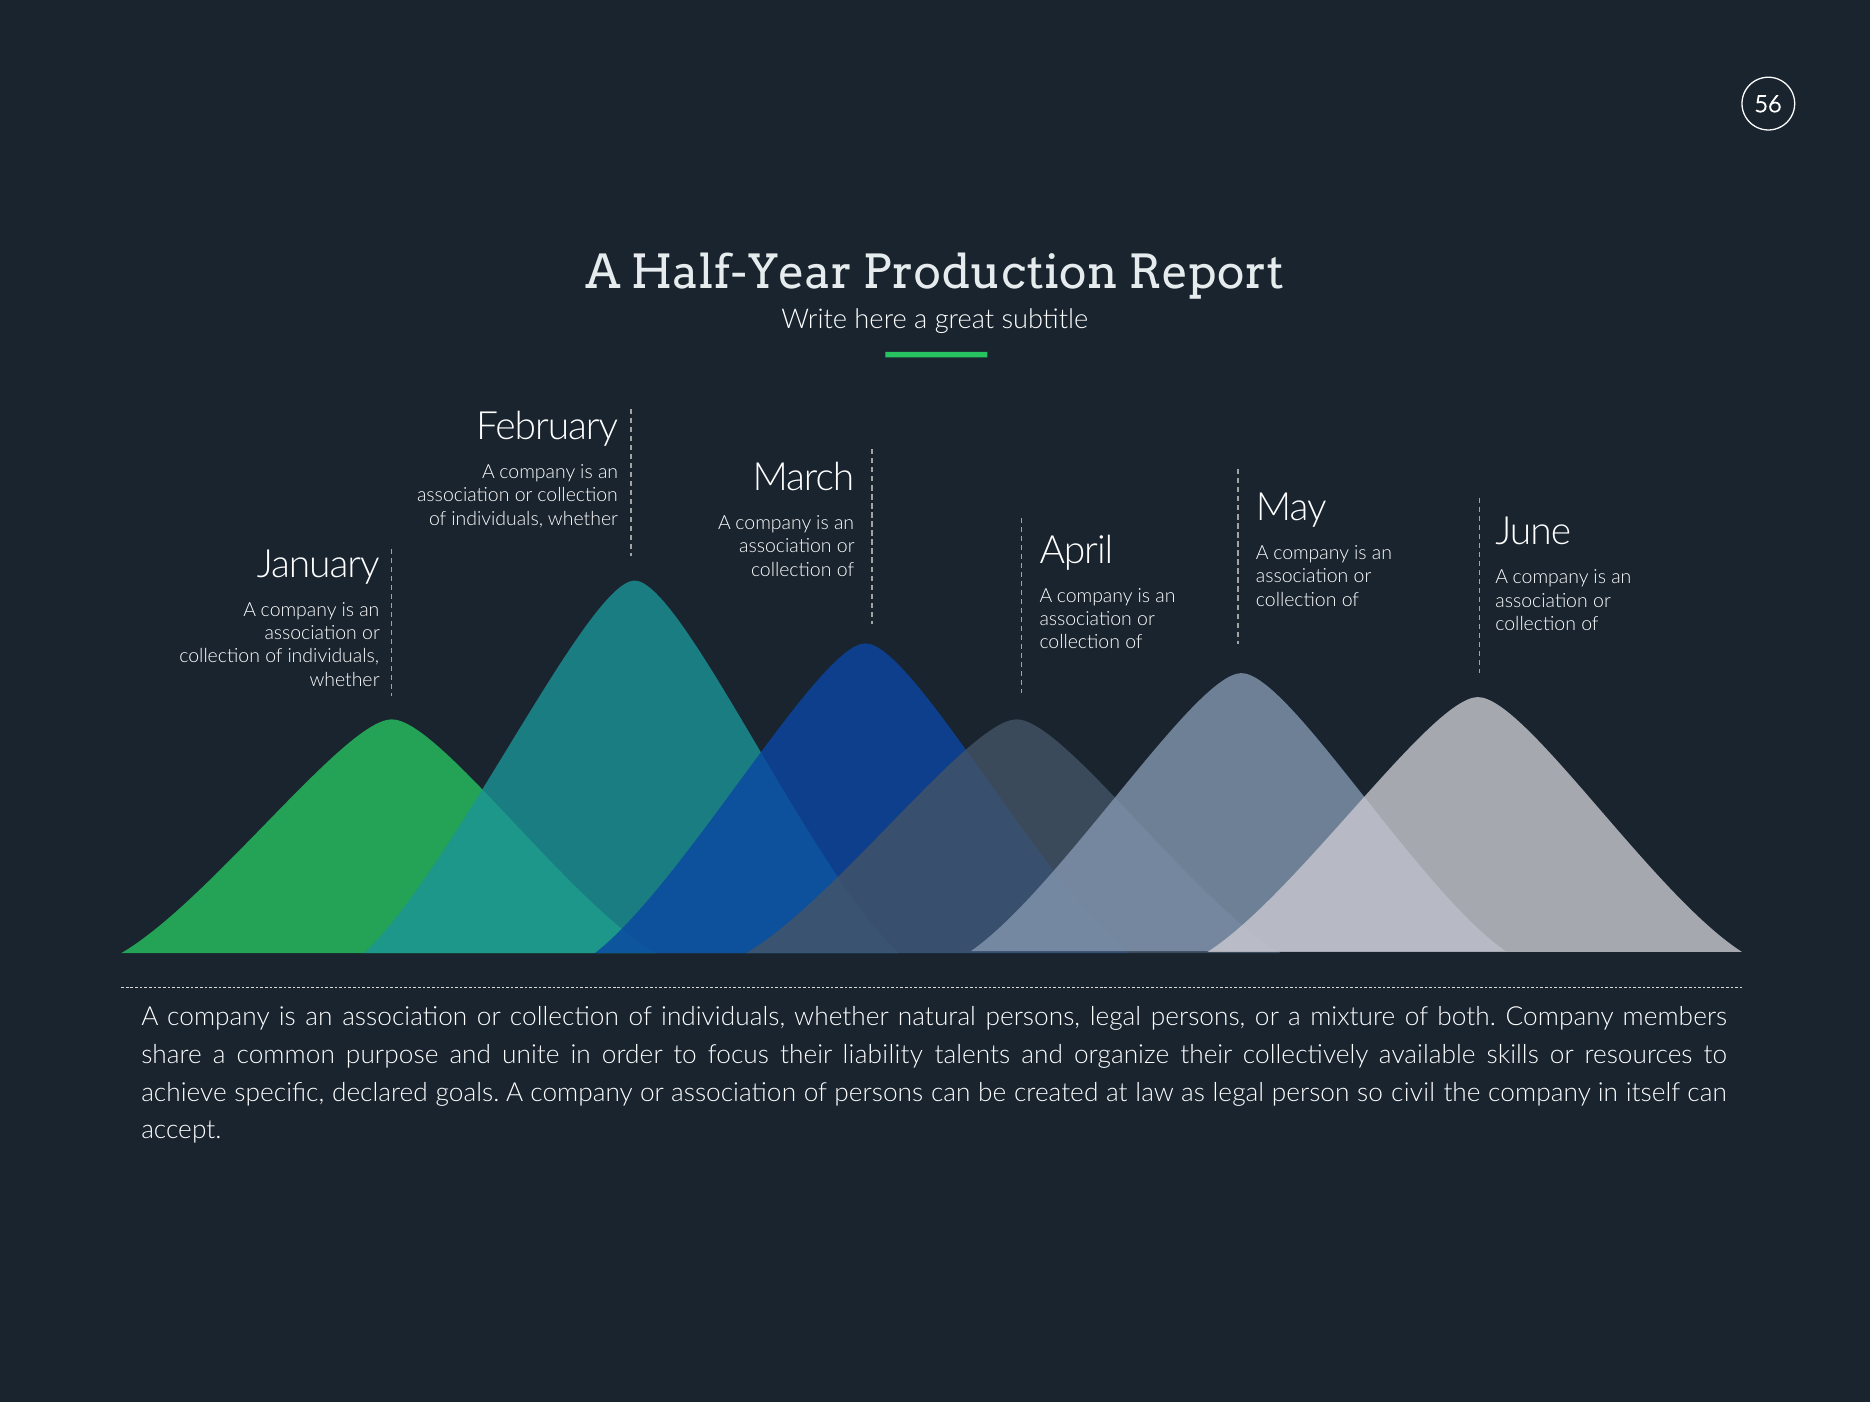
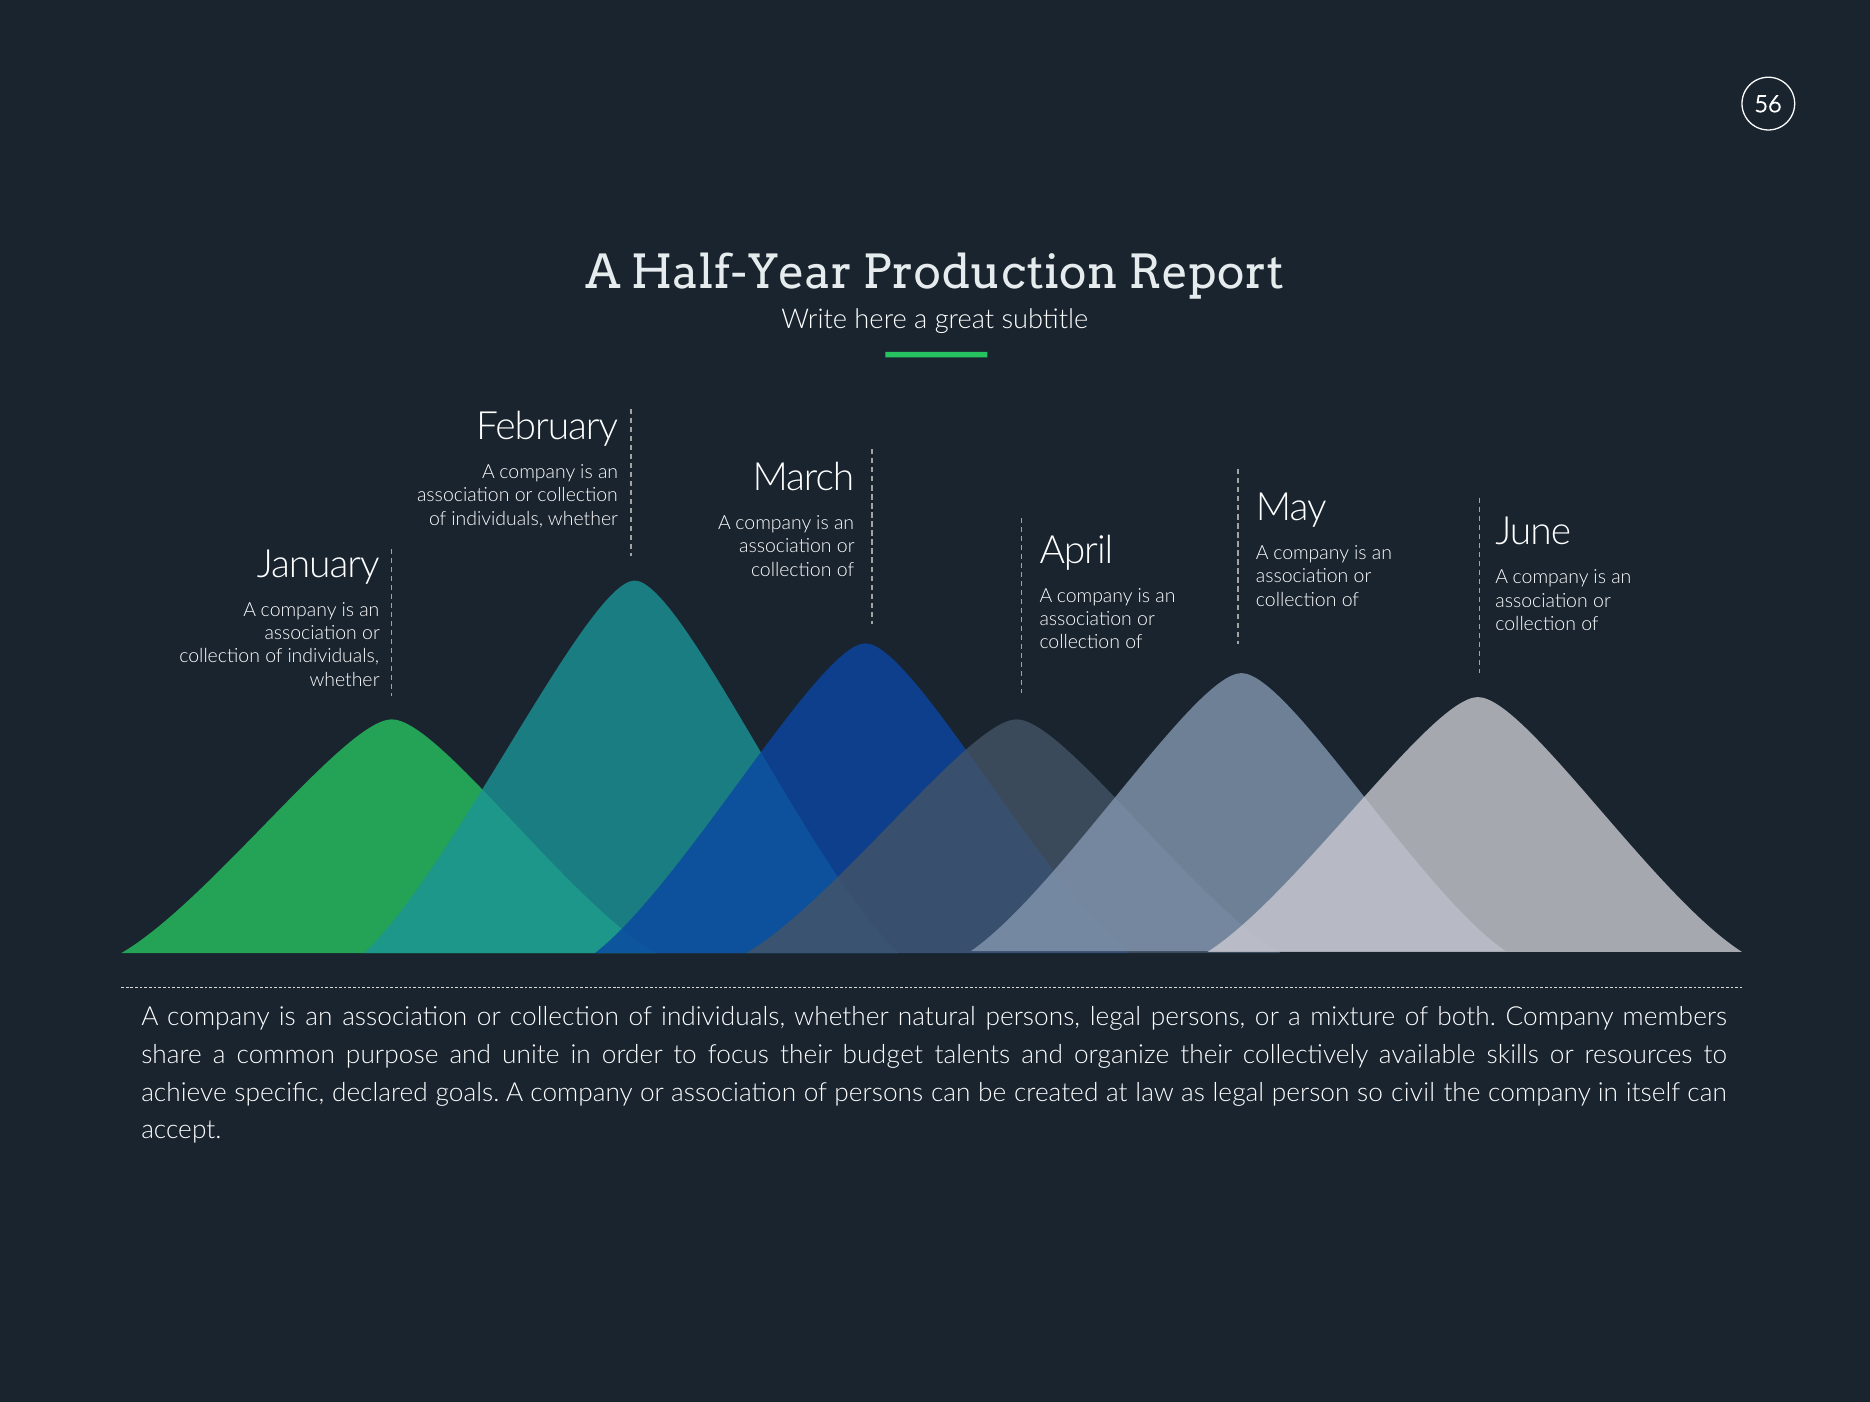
liability: liability -> budget (883, 1055)
